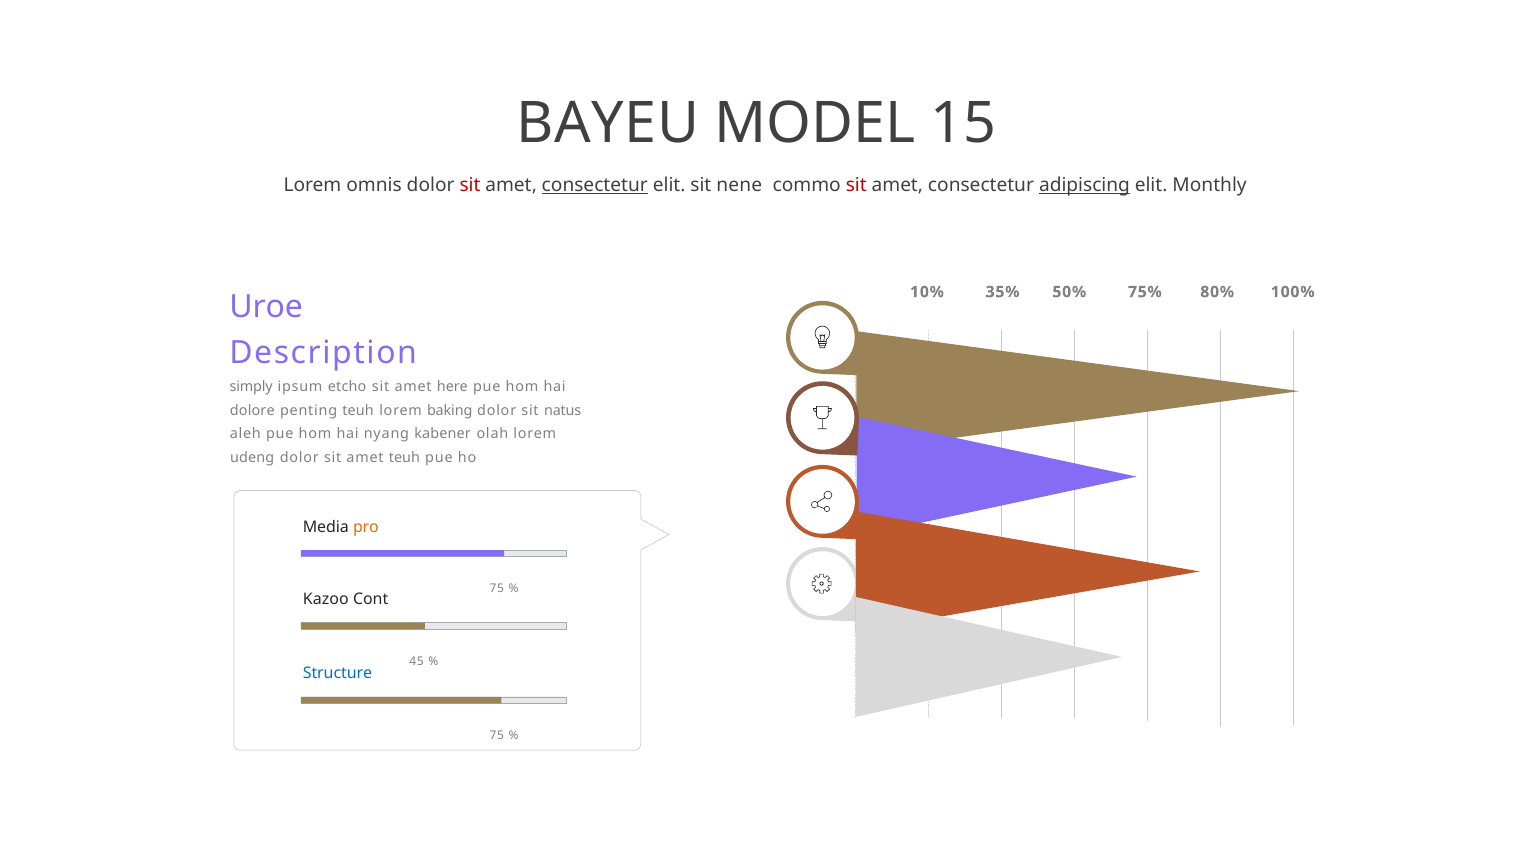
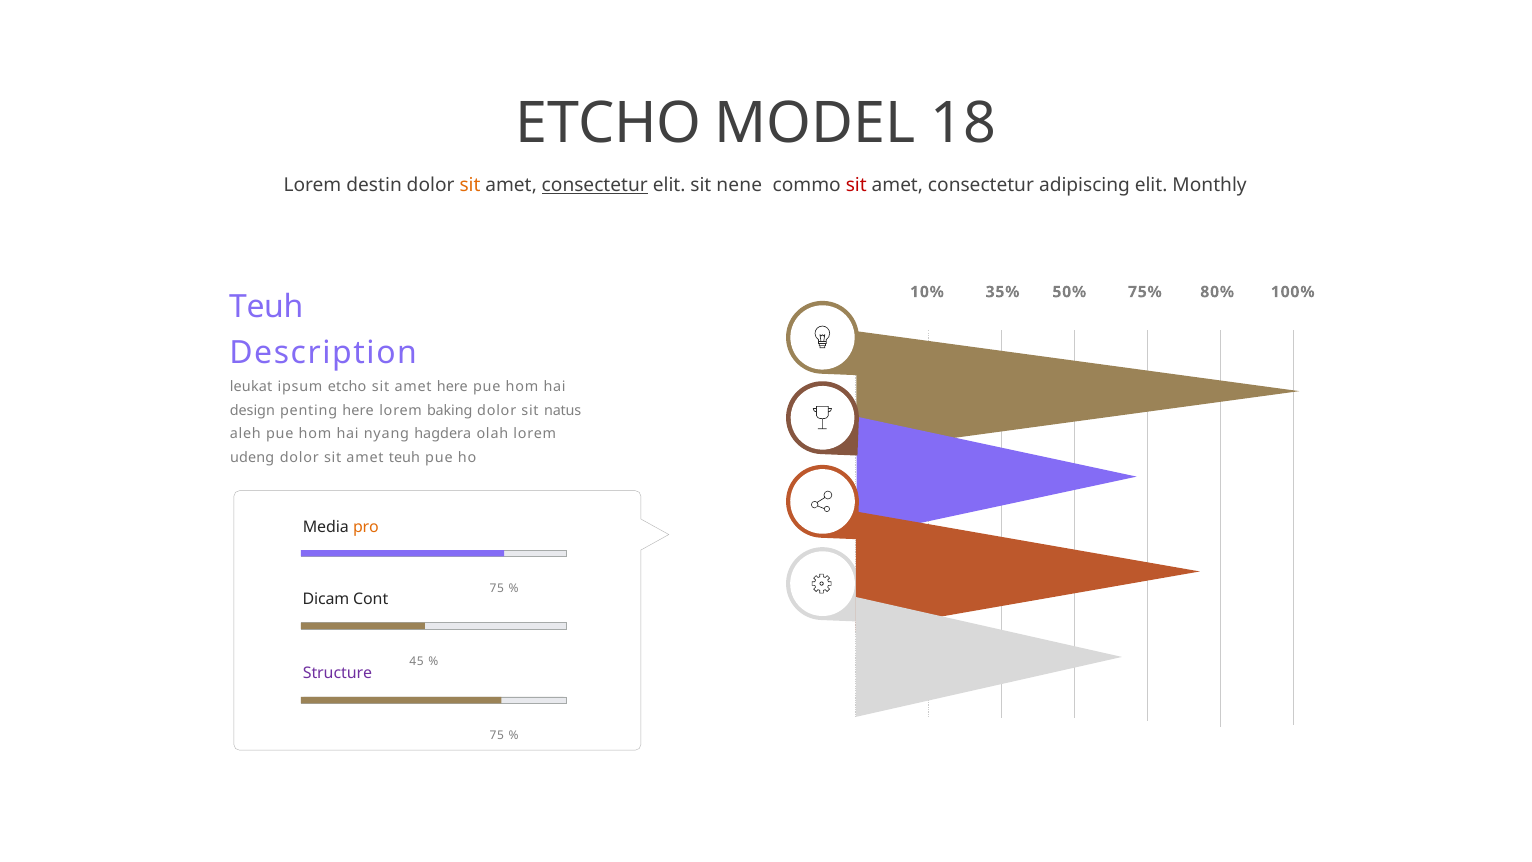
BAYEU: BAYEU -> ETCHO (608, 124)
15: 15 -> 18 (963, 124)
omnis: omnis -> destin (374, 185)
sit colour: red -> orange (470, 185)
adipiscing underline: present -> none (1085, 185)
Uroe: Uroe -> Teuh (266, 307)
simply: simply -> leukat (251, 386)
dolore: dolore -> design (252, 410)
penting teuh: teuh -> here (358, 410)
kabener: kabener -> hagdera (443, 434)
Kazoo: Kazoo -> Dicam (326, 599)
Structure colour: blue -> purple (337, 673)
